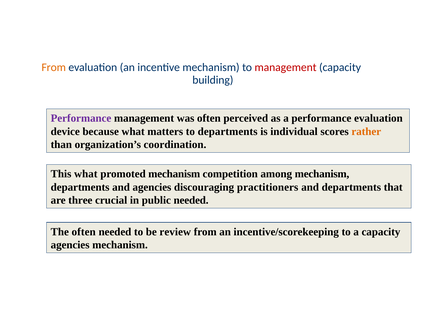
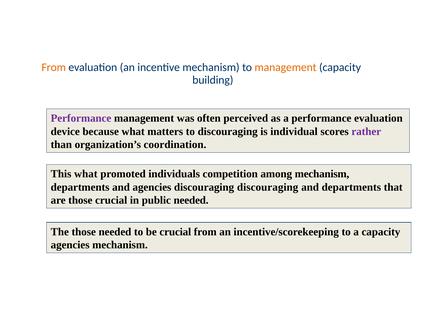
management colour: red -> orange (286, 67)
to departments: departments -> discouraging (228, 131)
rather colour: orange -> purple (366, 131)
promoted mechanism: mechanism -> individuals (174, 174)
discouraging practitioners: practitioners -> discouraging (268, 187)
are three: three -> those (80, 200)
The often: often -> those (84, 232)
be review: review -> crucial (175, 232)
